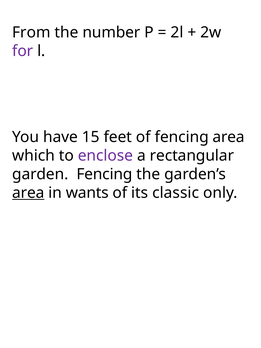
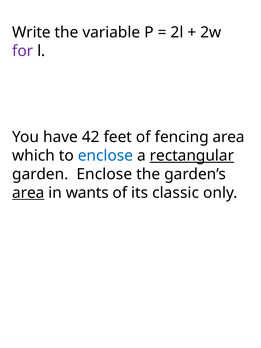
From: From -> Write (31, 32)
number: number -> variable (111, 32)
15: 15 -> 42 (91, 137)
enclose colour: purple -> blue (105, 156)
rectangular underline: none -> present (192, 156)
garden Fencing: Fencing -> Enclose (104, 174)
